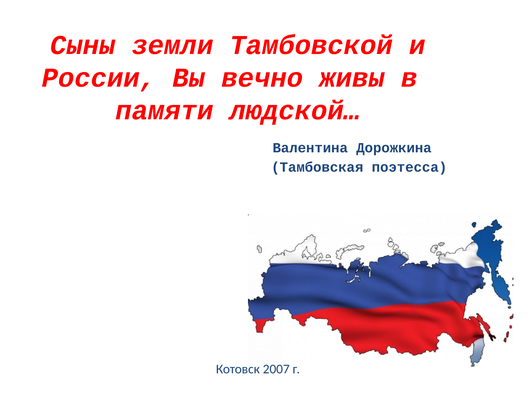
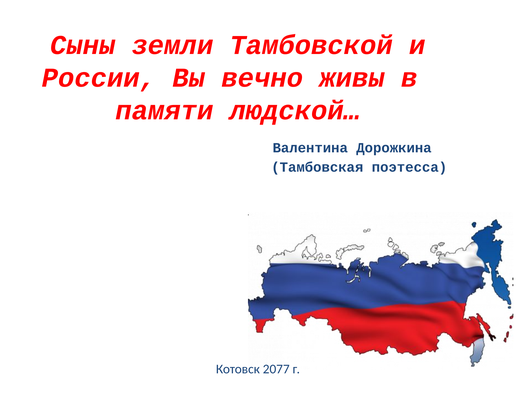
2007: 2007 -> 2077 (276, 369)
